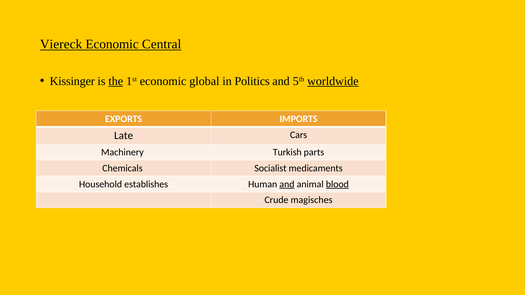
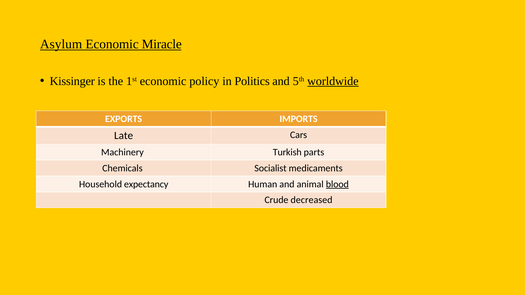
Viereck: Viereck -> Asylum (61, 44)
Central: Central -> Miracle (162, 44)
the underline: present -> none (116, 81)
global: global -> policy (204, 81)
establishes: establishes -> expectancy (146, 184)
and underline: present -> none (287, 184)
magisches: magisches -> decreased (312, 200)
